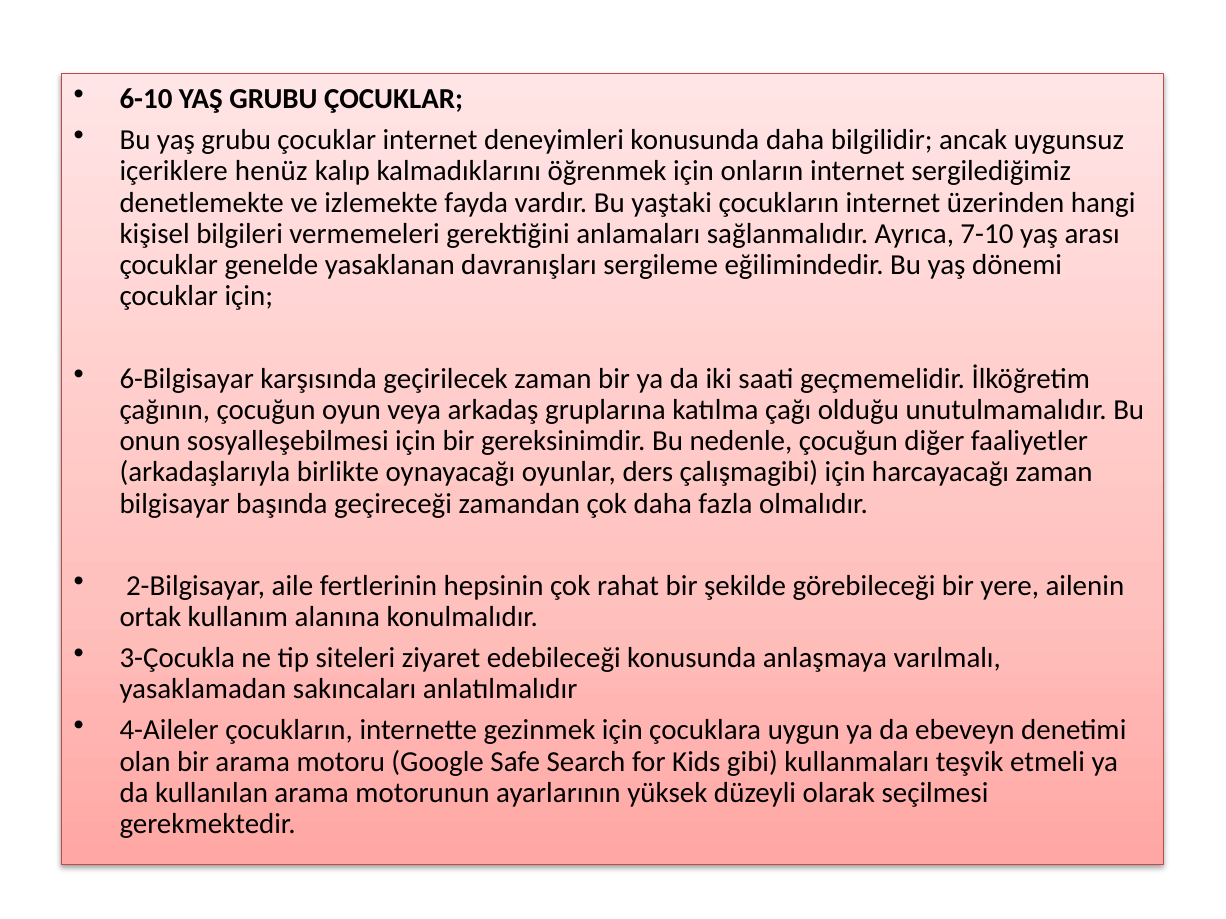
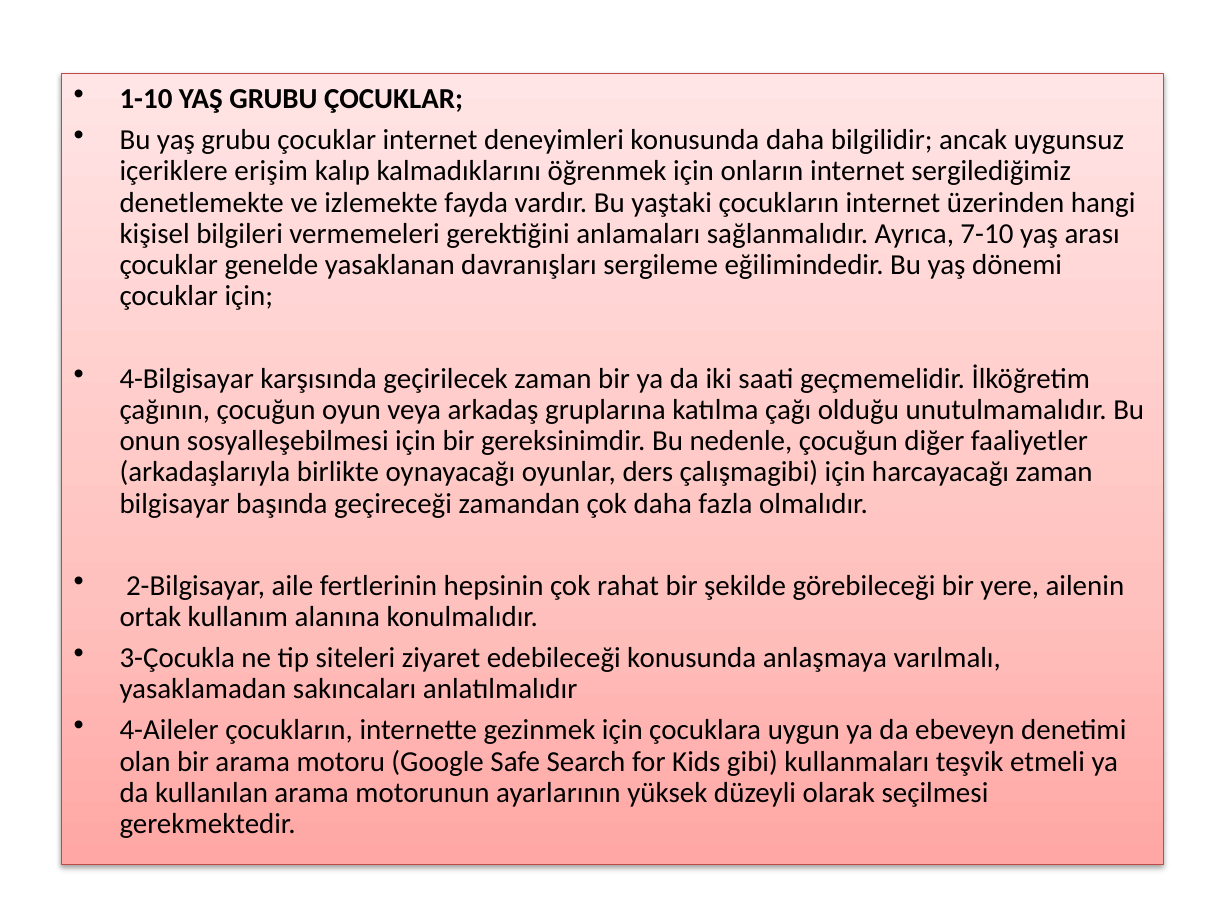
6-10: 6-10 -> 1-10 (146, 99)
henüz: henüz -> erişim (271, 171)
6-Bilgisayar: 6-Bilgisayar -> 4-Bilgisayar (187, 379)
